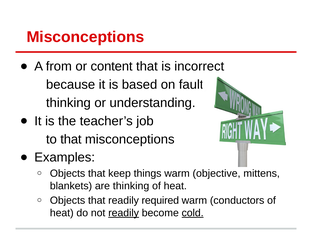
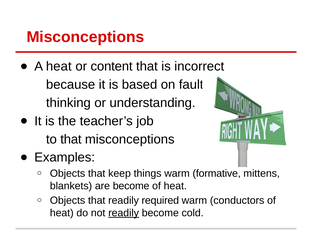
A from: from -> heat (59, 66)
objective: objective -> formative (217, 173)
are thinking: thinking -> become (131, 186)
cold underline: present -> none (193, 213)
